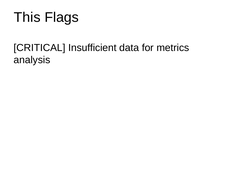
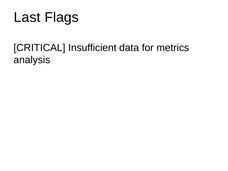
This: This -> Last (27, 17)
